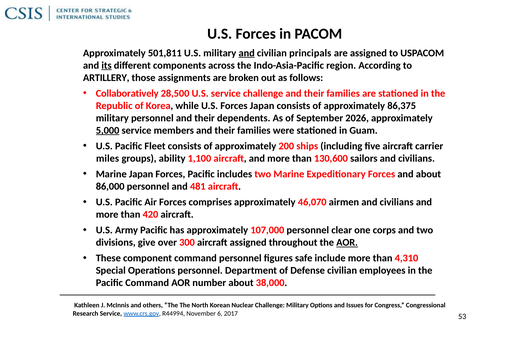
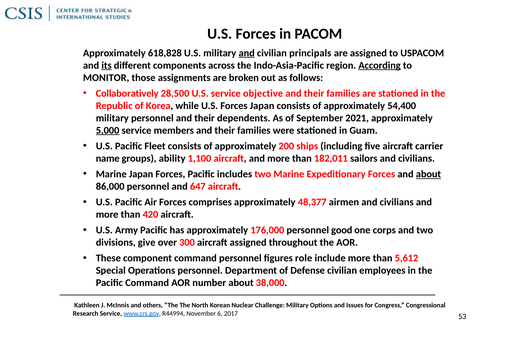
501,811: 501,811 -> 618,828 (165, 53)
According underline: none -> present (380, 65)
ARTILLERY: ARTILLERY -> MONITOR (106, 78)
service challenge: challenge -> objective (263, 93)
86,375: 86,375 -> 54,400 (402, 106)
2026: 2026 -> 2021 (357, 118)
miles: miles -> name (108, 158)
130,600: 130,600 -> 182,011 (331, 158)
about underline: none -> present (428, 174)
481: 481 -> 647 (198, 186)
46,070: 46,070 -> 48,377 (312, 202)
107,000: 107,000 -> 176,000 (267, 230)
clear: clear -> good (342, 230)
AOR underline: present -> none (347, 243)
safe: safe -> role (304, 258)
4,310: 4,310 -> 5,612 (407, 258)
